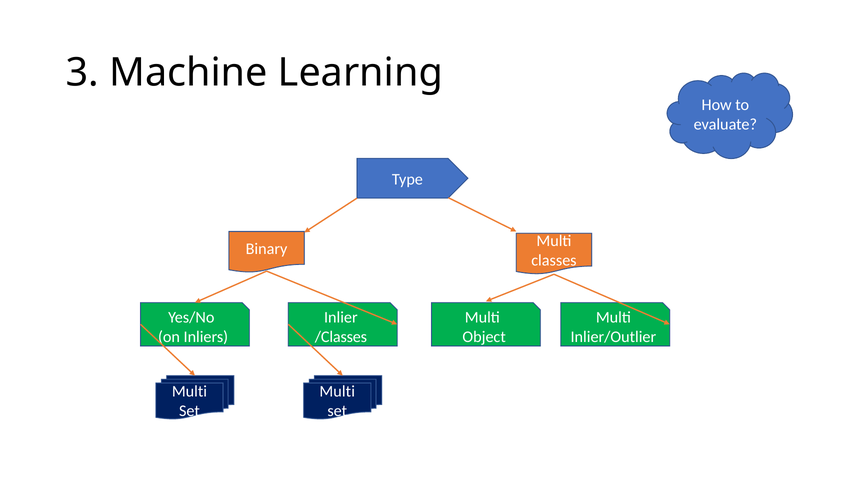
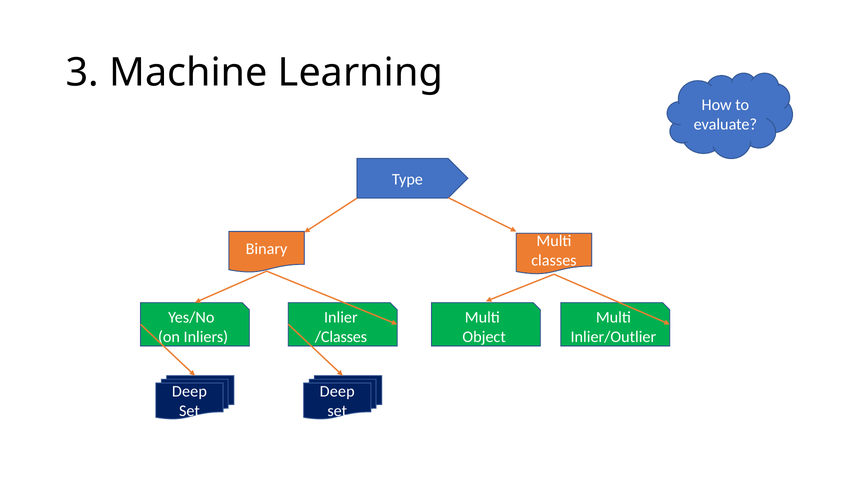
Multi: Multi -> Deep (189, 391)
Multi: Multi -> Deep (337, 391)
